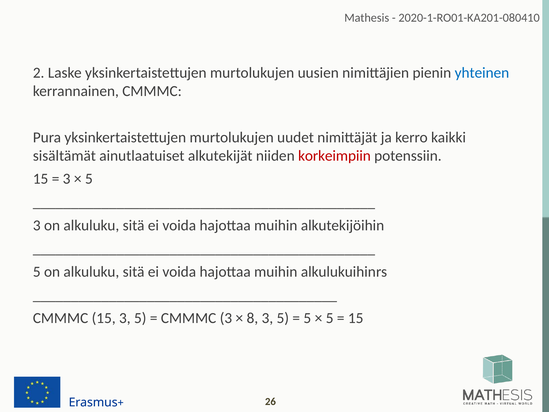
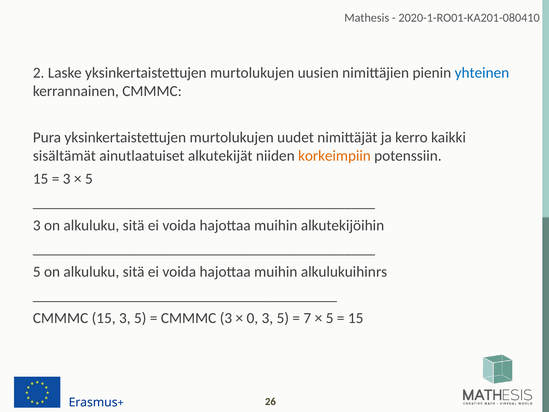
korkeimpiin colour: red -> orange (334, 156)
8: 8 -> 0 (252, 318)
5: 5 -> 7 (307, 318)
